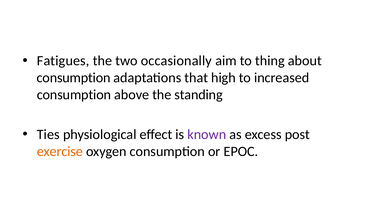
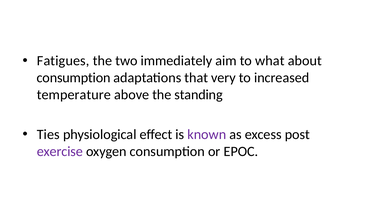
occasionally: occasionally -> immediately (176, 61)
thing: thing -> what (270, 61)
high: high -> very (223, 78)
consumption: consumption -> temperature (74, 95)
exercise colour: orange -> purple (60, 151)
